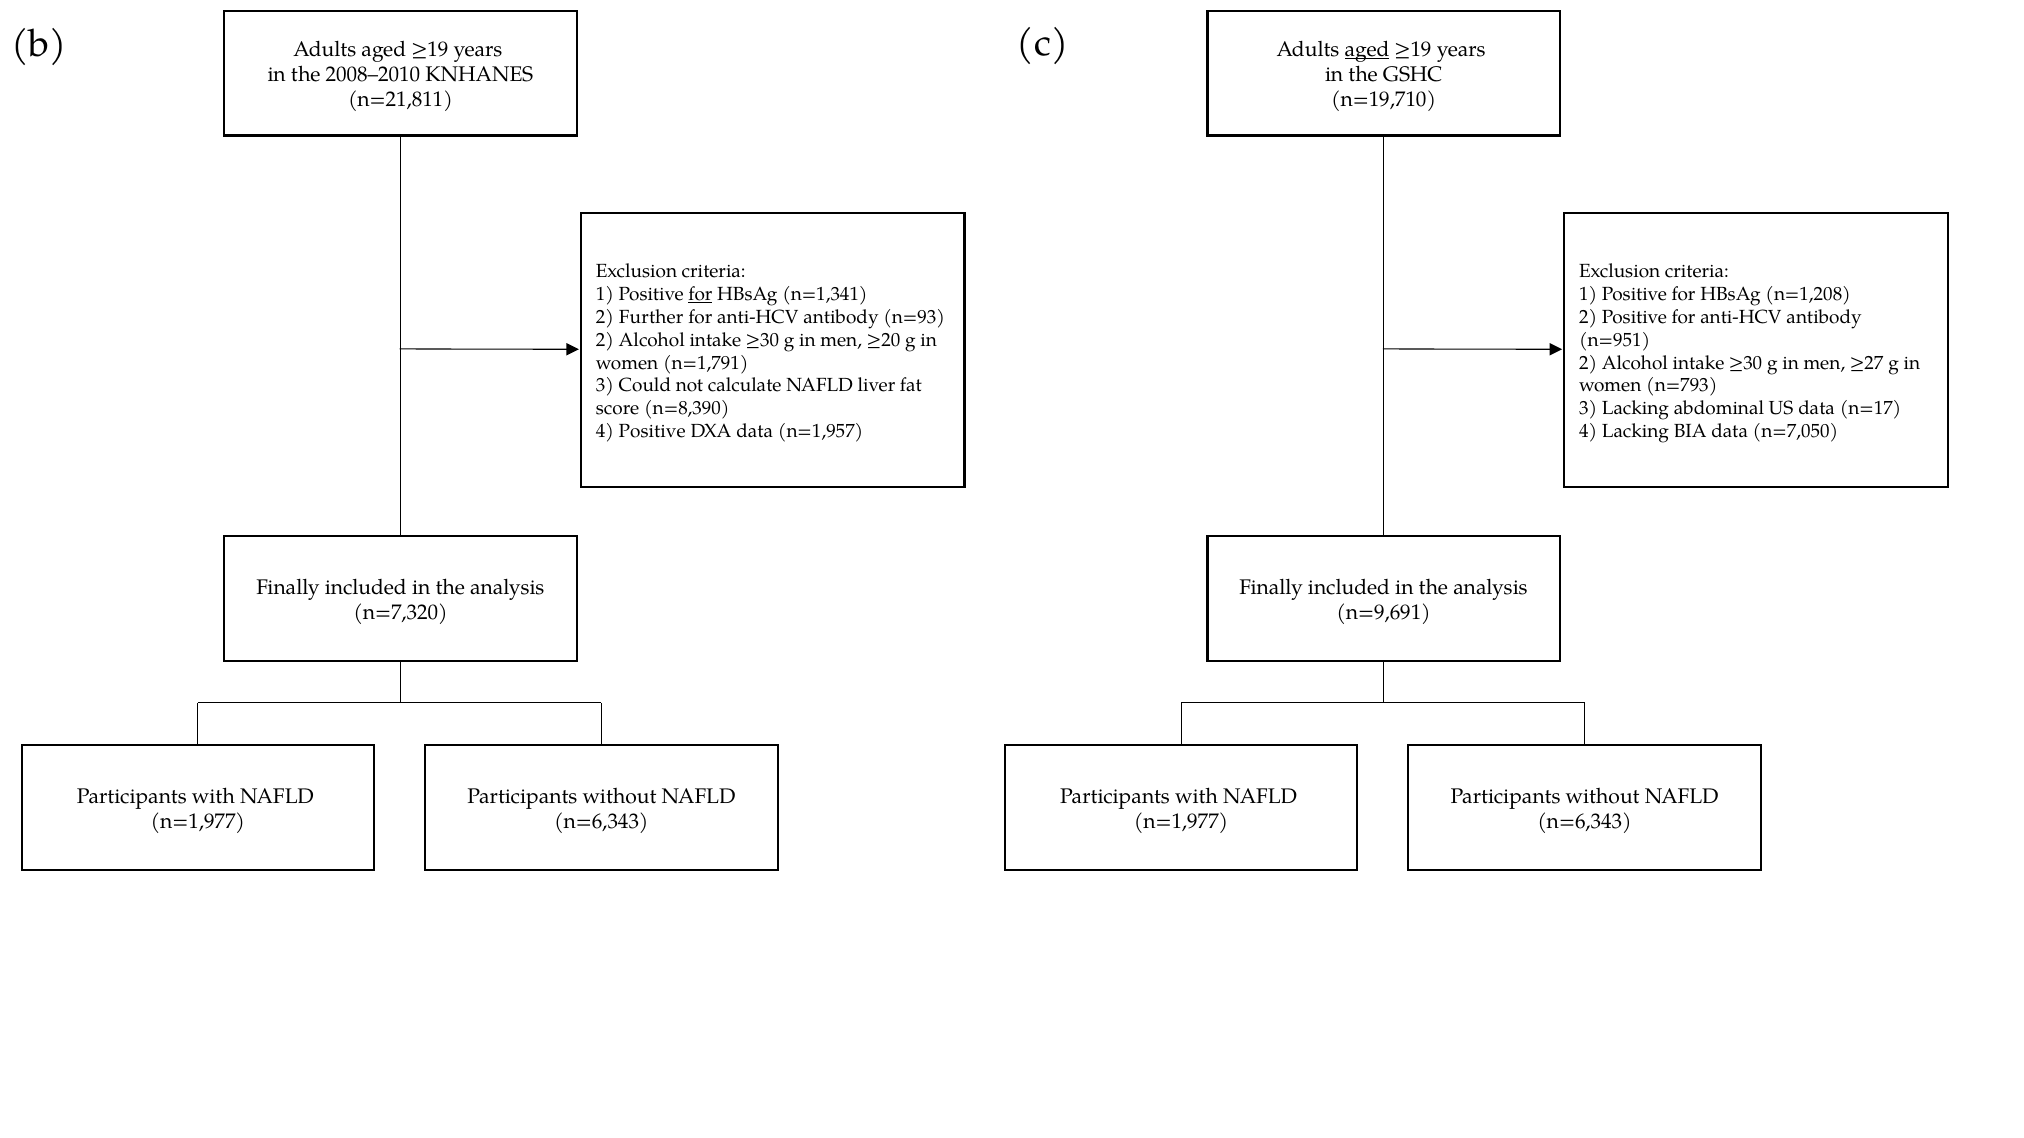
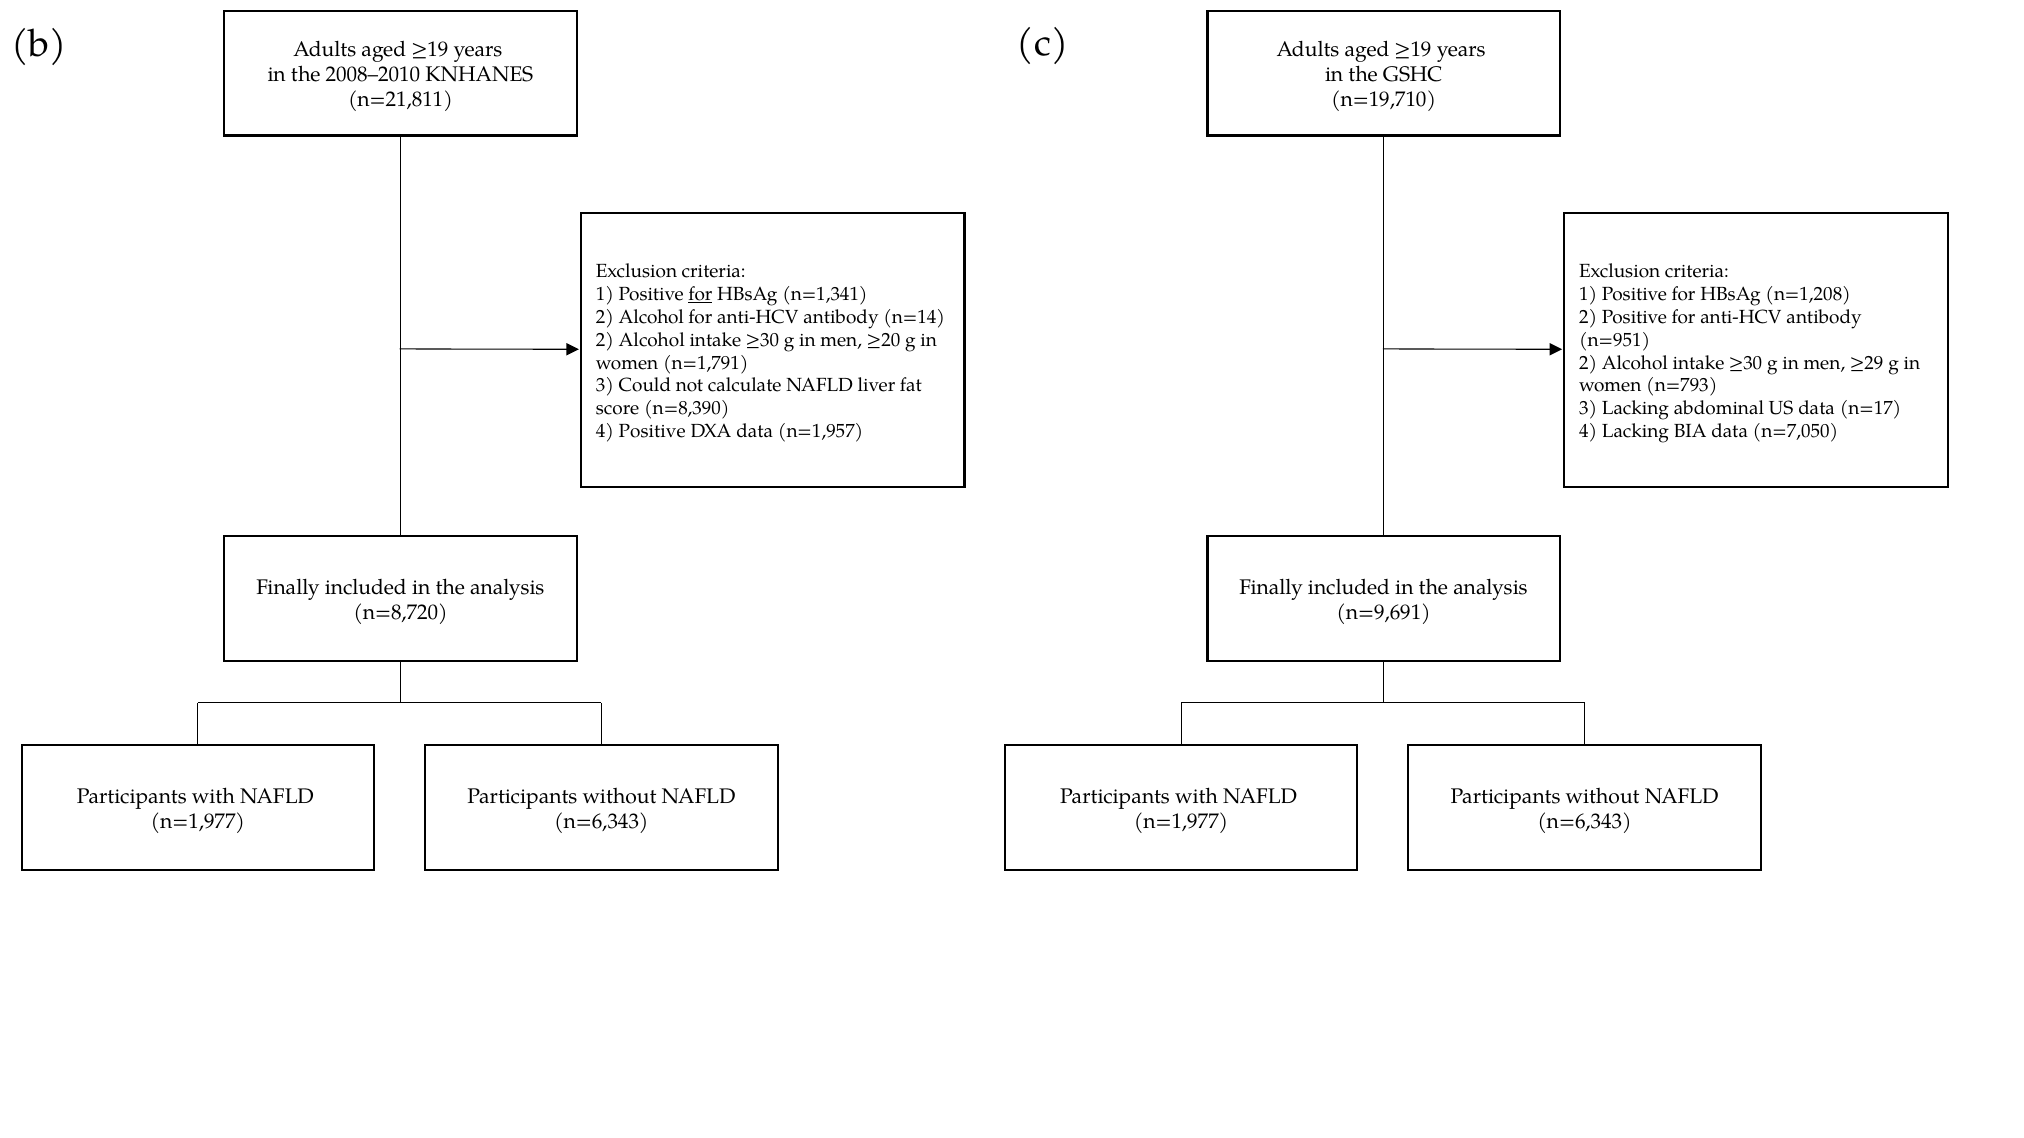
aged underline: present -> none (1367, 49)
Further: Further -> Alcohol (651, 317)
n=93: n=93 -> n=14 (914, 317)
≥27: ≥27 -> ≥29 (1867, 363)
n=7,320: n=7,320 -> n=8,720 (401, 613)
